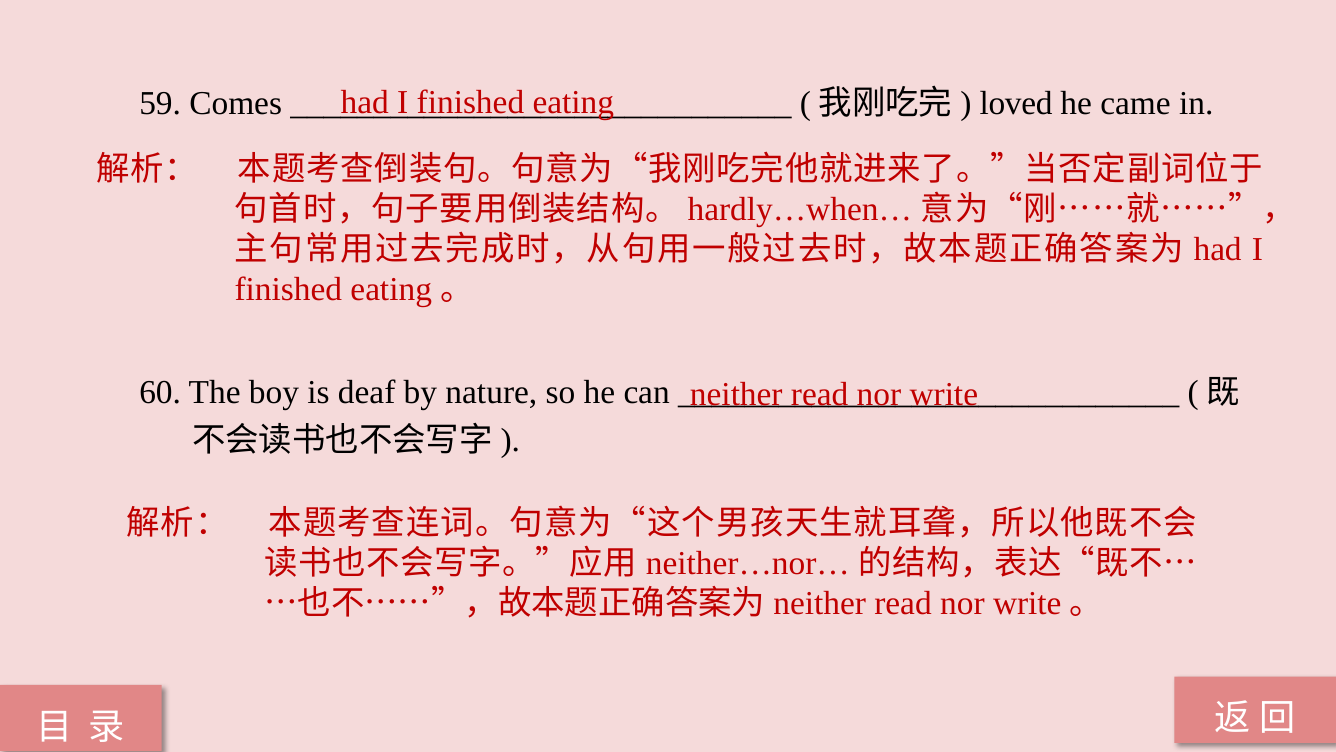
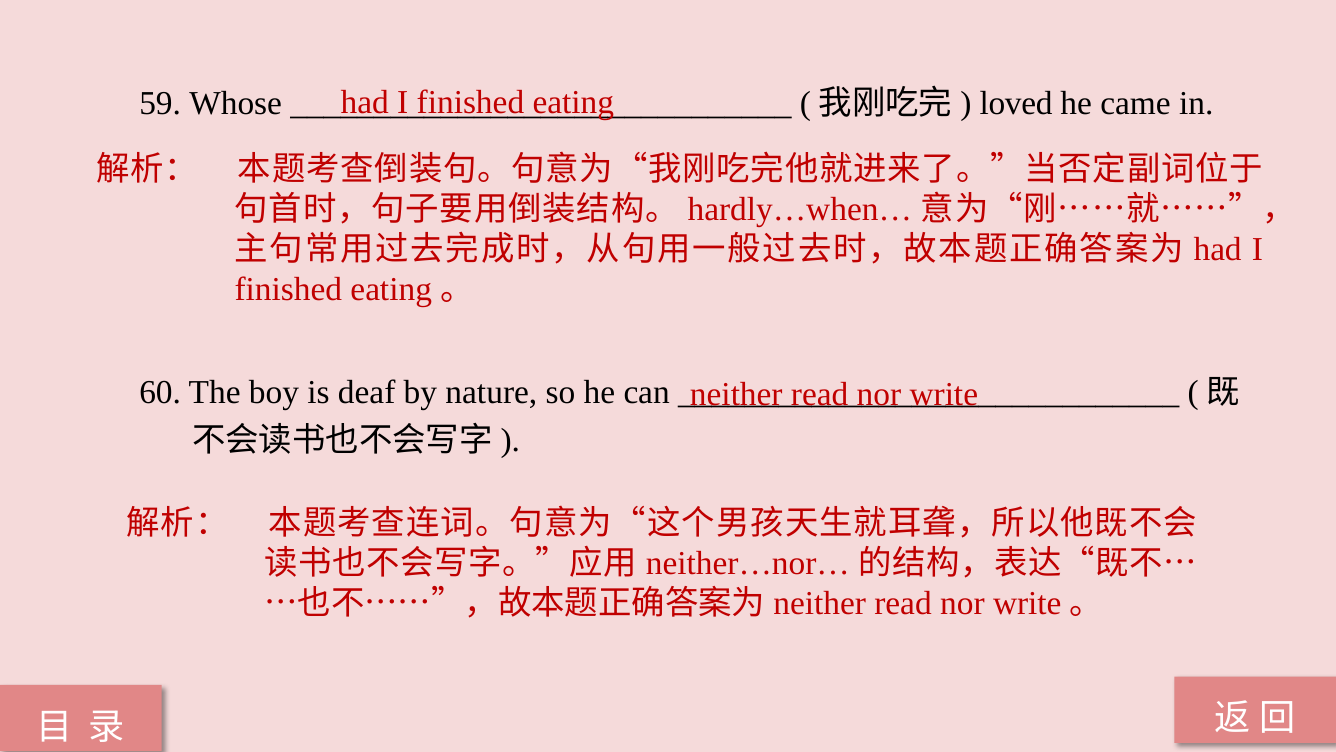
Comes: Comes -> Whose (236, 103)
